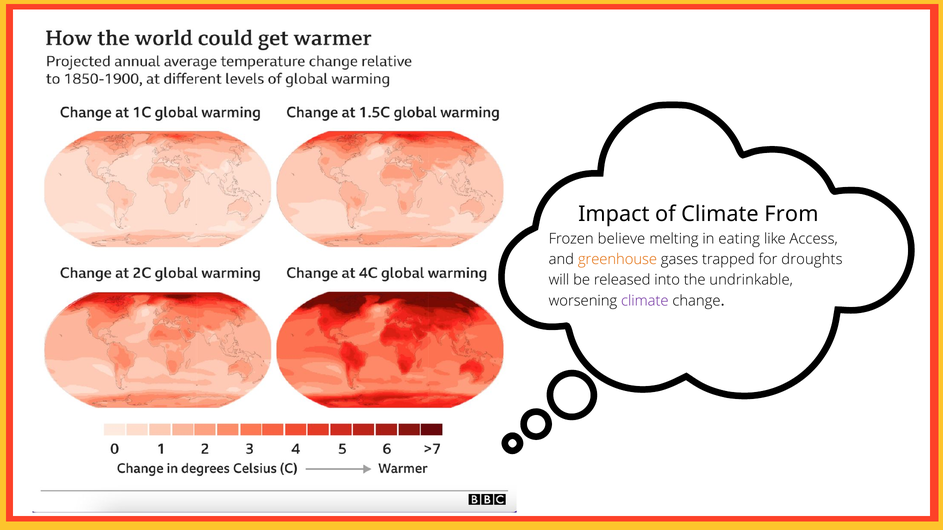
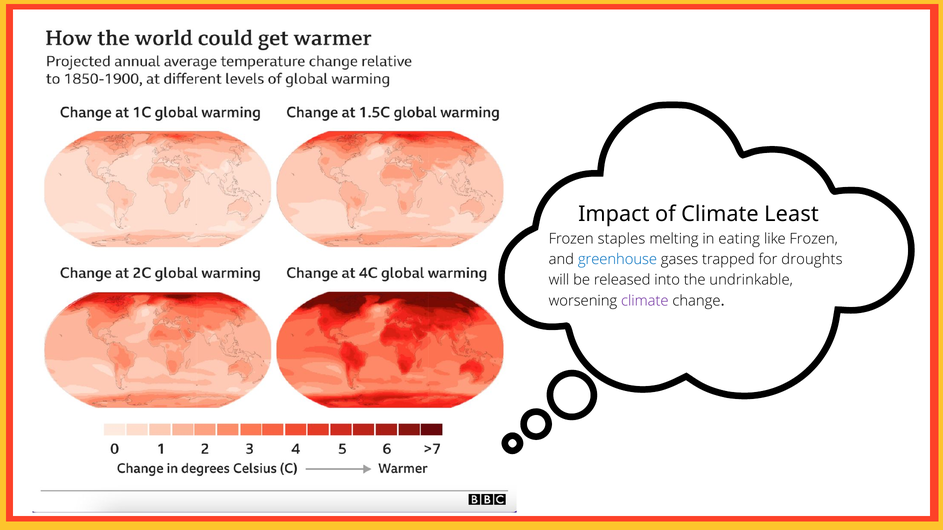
From: From -> Least (791, 215)
believe: believe -> staples (621, 239)
like Access: Access -> Frozen (814, 239)
greenhouse colour: orange -> blue (617, 260)
